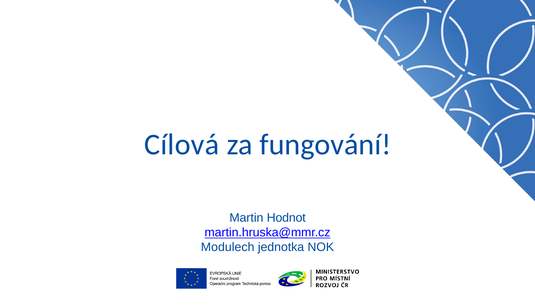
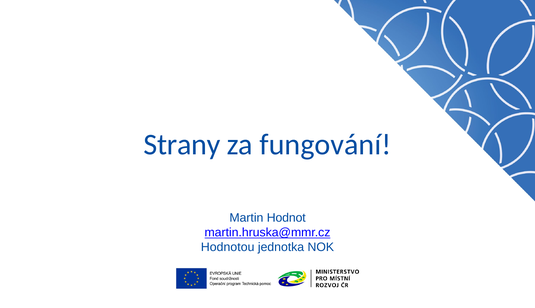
Cílová: Cílová -> Strany (182, 145)
Modulech: Modulech -> Hodnotou (228, 247)
